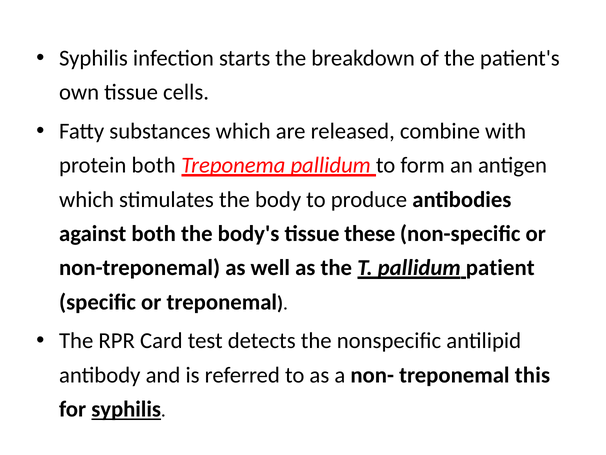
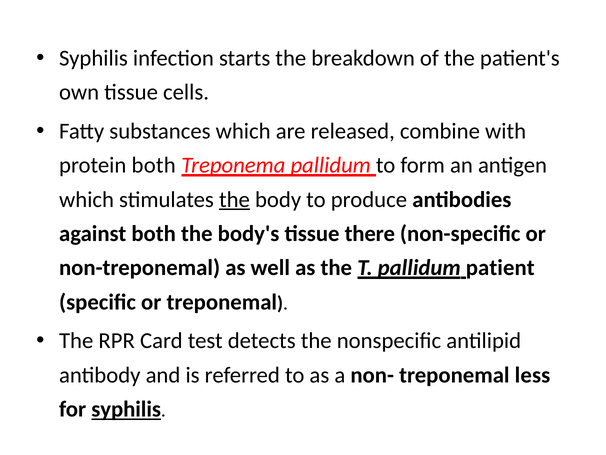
the underline: none -> present (234, 199)
these: these -> there (370, 234)
this: this -> less (532, 375)
